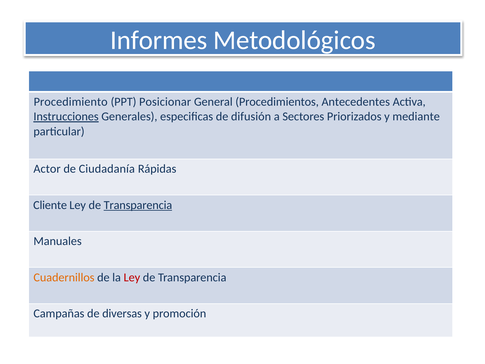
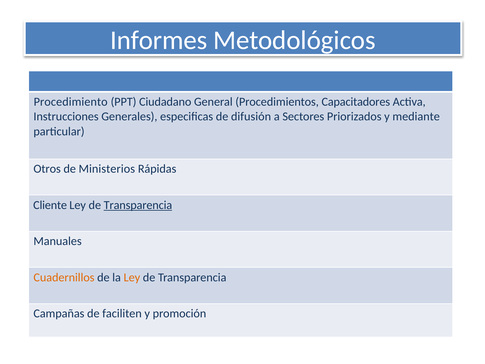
Posicionar: Posicionar -> Ciudadano (165, 102)
Antecedentes: Antecedentes -> Capacitadores (356, 102)
Instrucciones underline: present -> none (66, 117)
Actor: Actor -> Otros (47, 169)
Ciudadanía: Ciudadanía -> Ministerios (107, 169)
Ley colour: red -> orange (132, 277)
diversas: diversas -> faciliten (122, 313)
